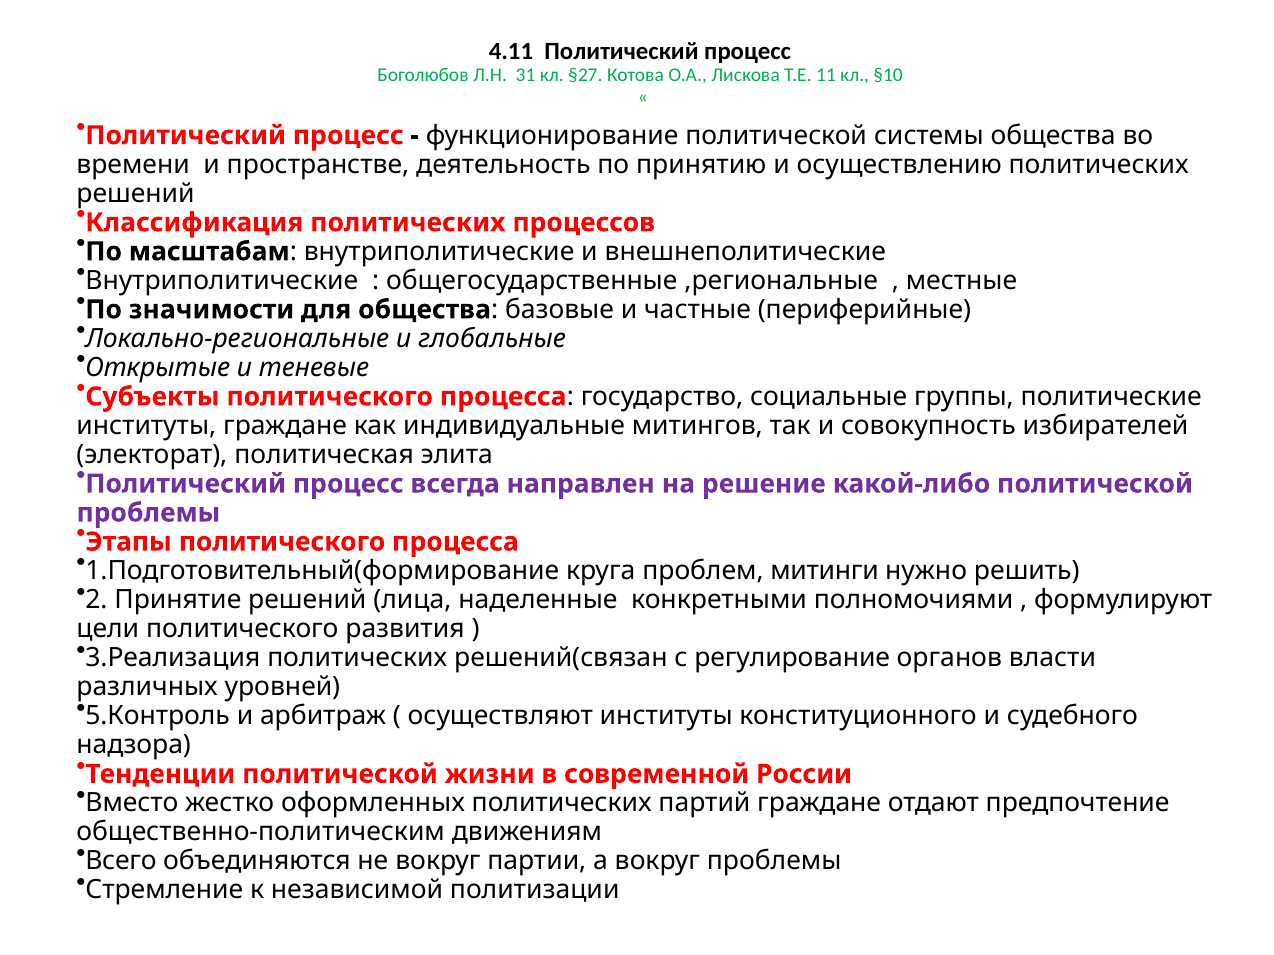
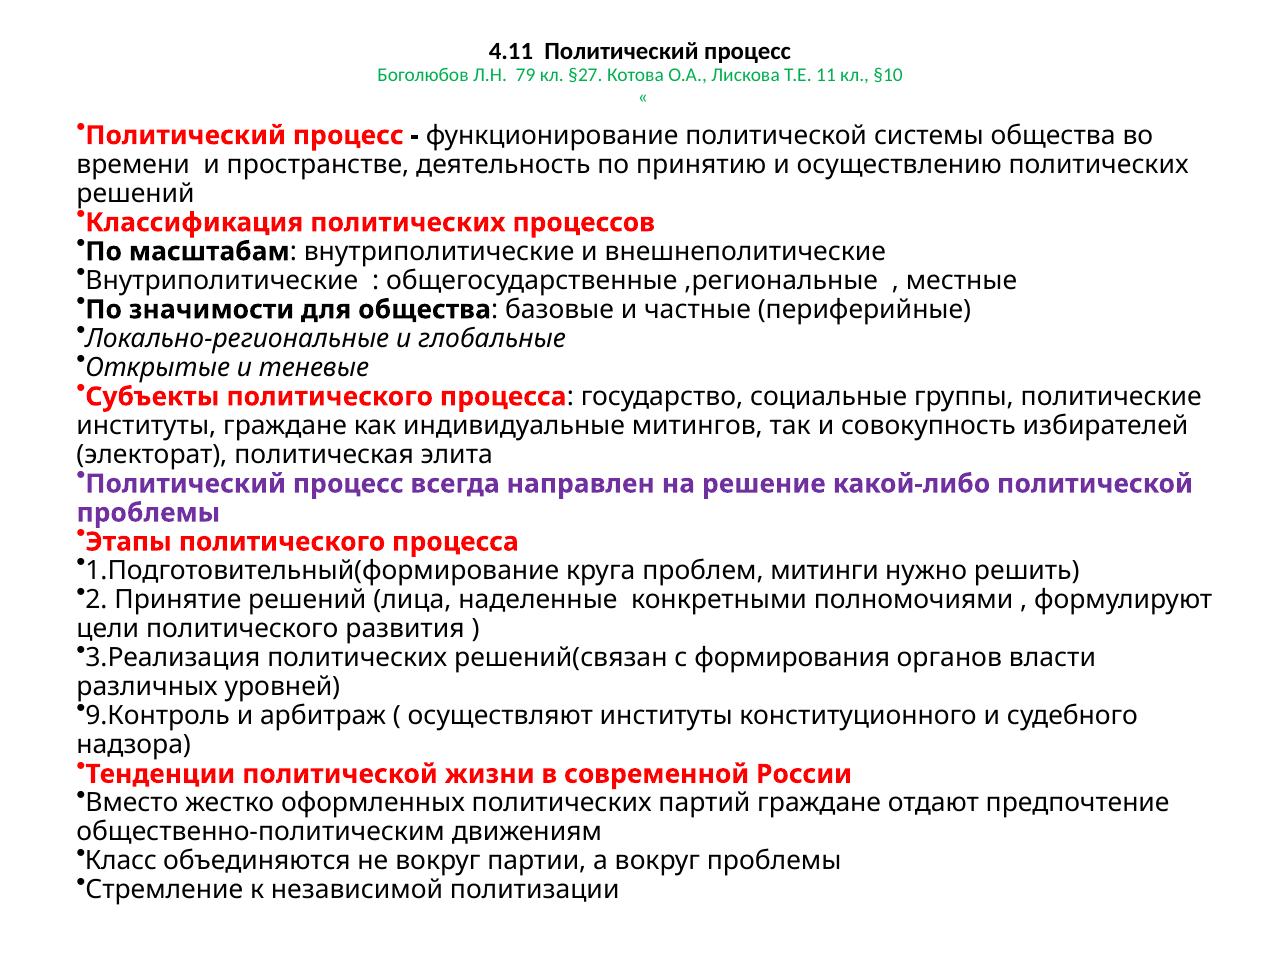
31: 31 -> 79 (526, 76)
регулирование: регулирование -> формирования (792, 658)
5.Контроль: 5.Контроль -> 9.Контроль (158, 716)
Всего: Всего -> Класс (121, 862)
